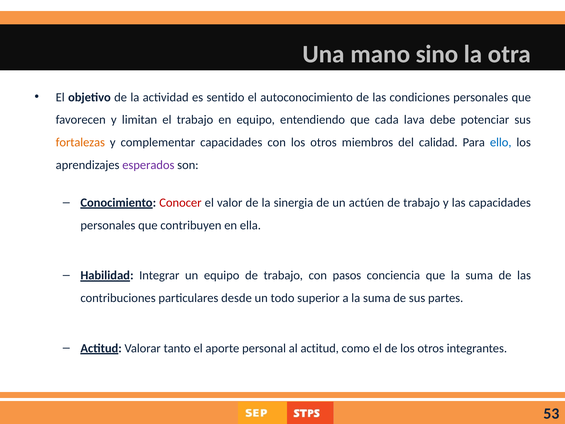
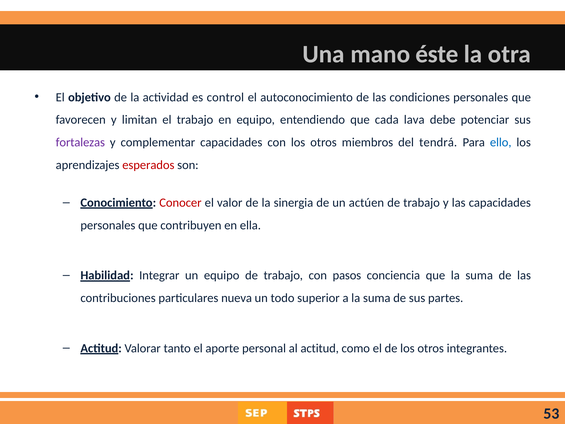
sino: sino -> éste (437, 54)
sentido: sentido -> control (225, 97)
fortalezas colour: orange -> purple (80, 142)
calidad: calidad -> tendrá (438, 142)
esperados colour: purple -> red (148, 165)
desde: desde -> nueva (237, 298)
